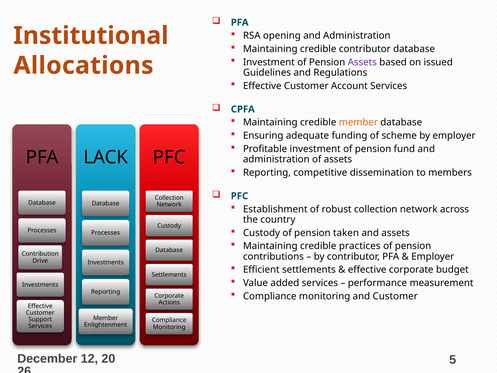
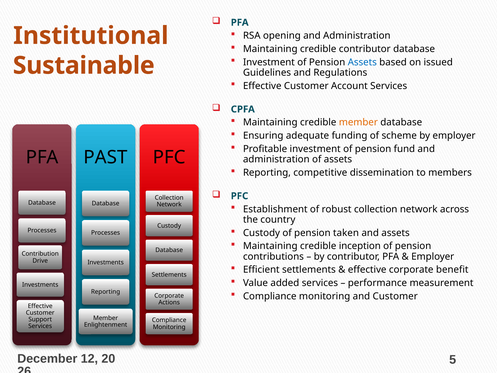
Assets colour: purple -> blue (362, 62)
Allocations: Allocations -> Sustainable (84, 65)
LACK: LACK -> PAST (106, 157)
practices: practices -> inception (360, 246)
budget: budget -> benefit (452, 270)
